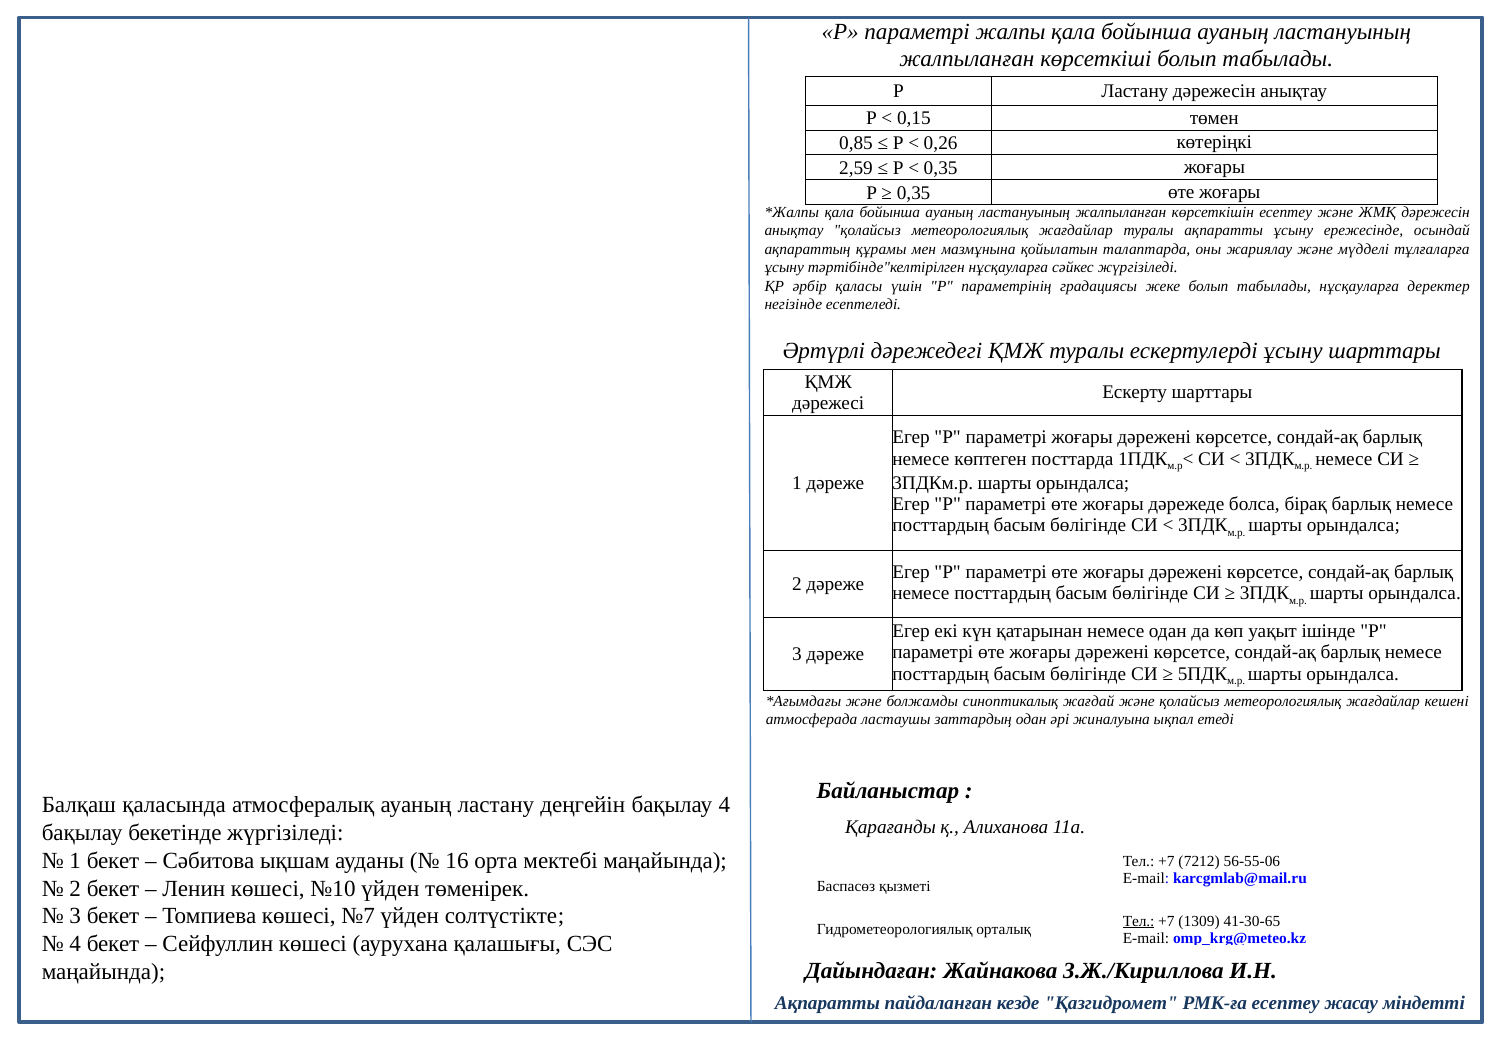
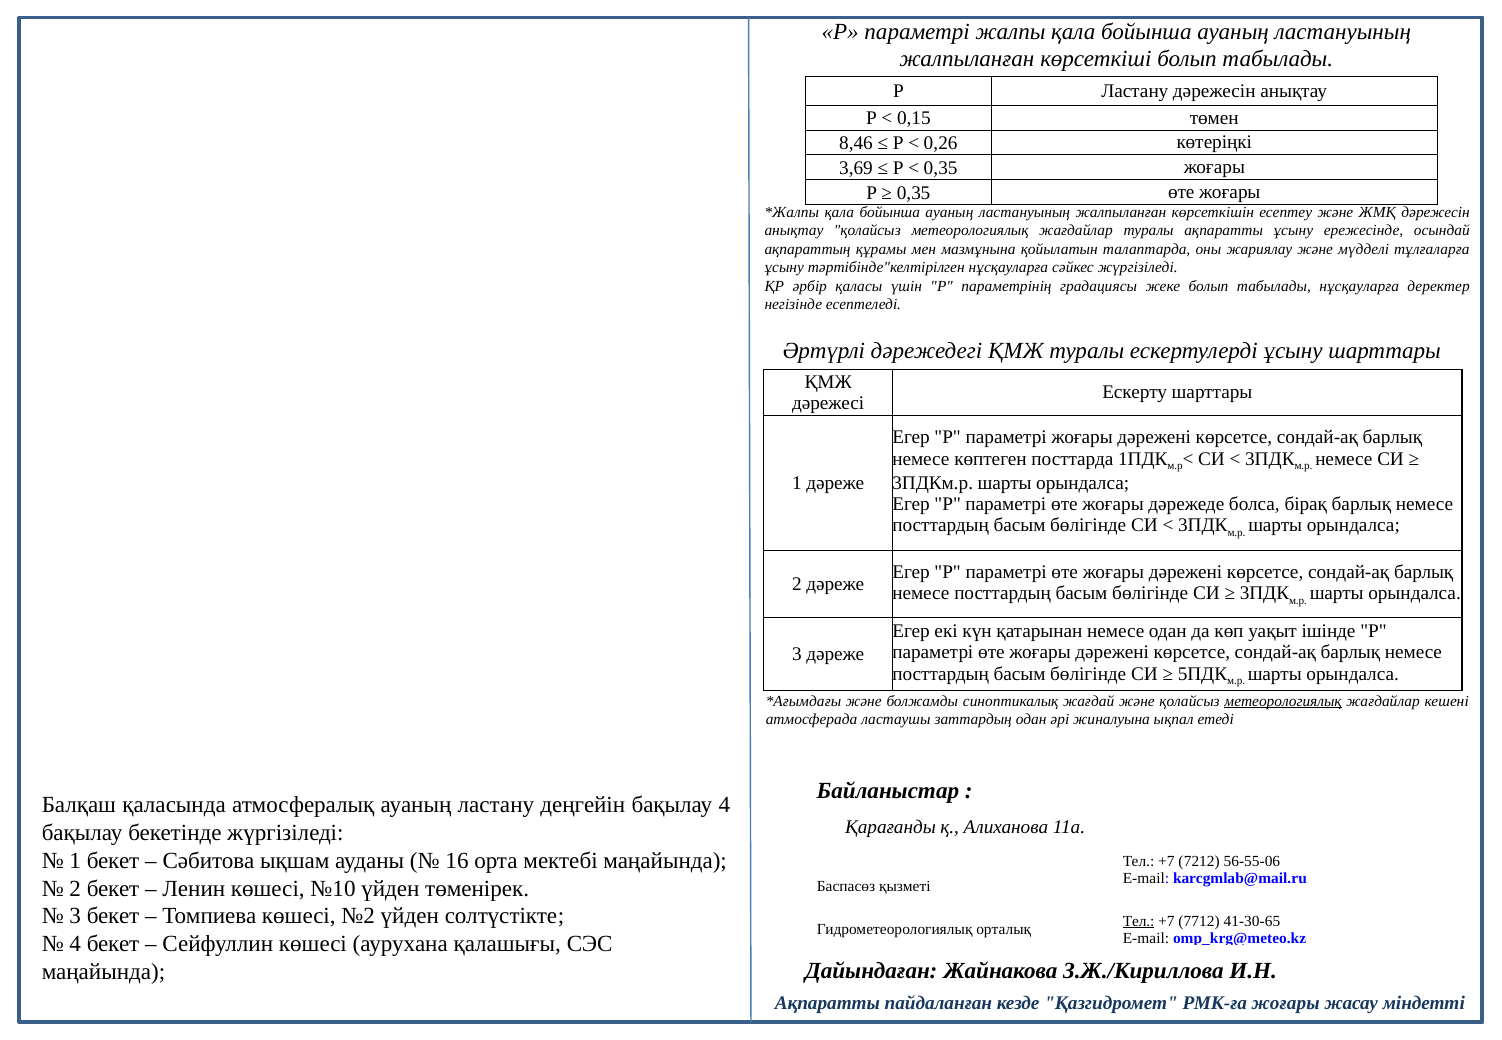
0,85: 0,85 -> 8,46 (856, 143)
2,59: 2,59 -> 3,69 (856, 168)
метеорологиялық underline: none -> present (1283, 701)
№7: №7 -> №2 (358, 916)
1309: 1309 -> 7712 (1199, 921)
РМК-ға есептеу: есептеу -> жоғары (1286, 1003)
